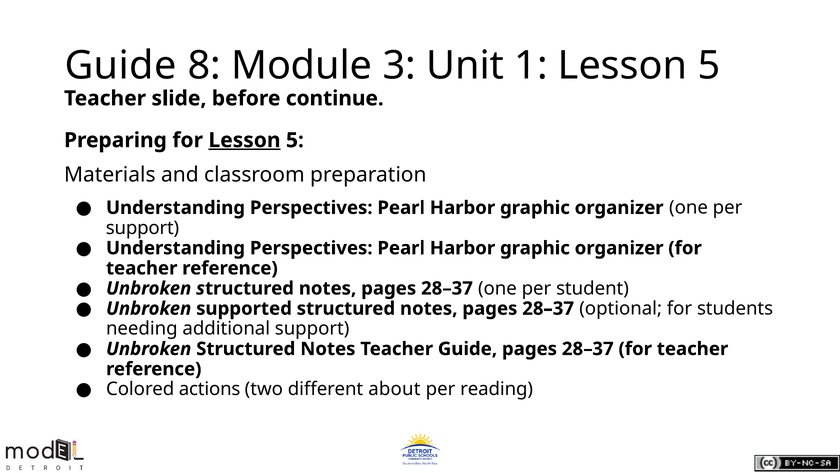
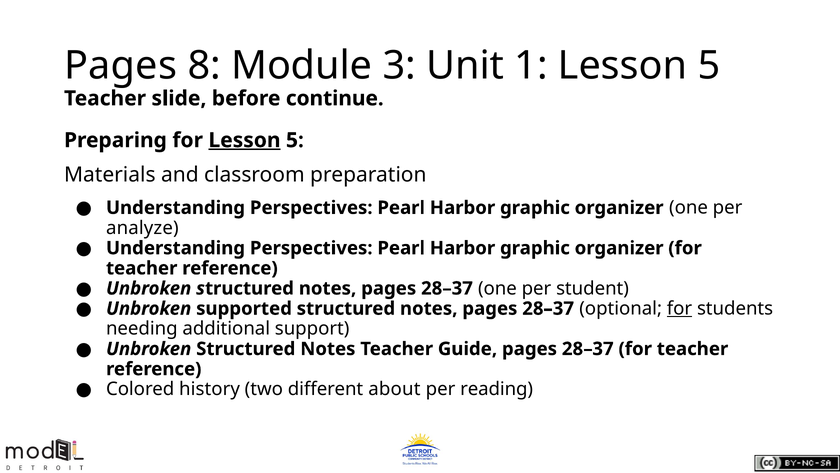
Guide: Guide -> Pages (121, 65)
support: support -> analyze (142, 228)
for underline: none -> present (680, 308)
actions: actions -> history (209, 389)
